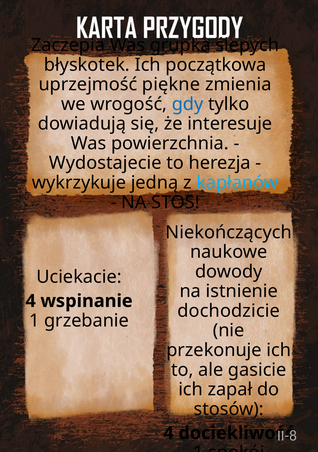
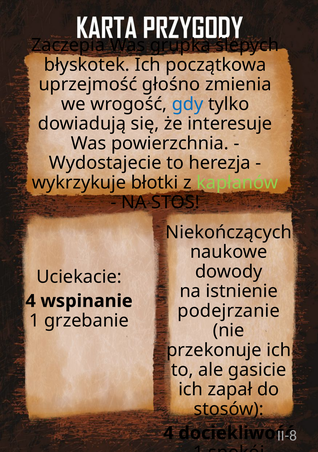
piękne: piękne -> głośno (171, 84)
jedną: jedną -> błotki (155, 182)
kapłanów colour: light blue -> light green (237, 182)
dochodzicie: dochodzicie -> podejrzanie (229, 311)
